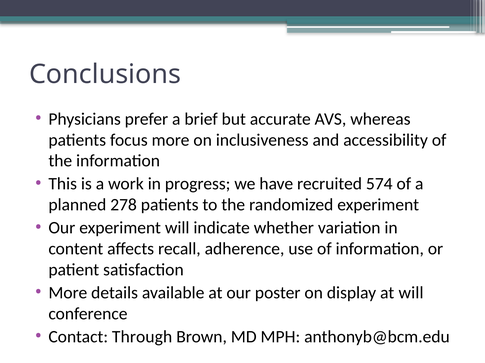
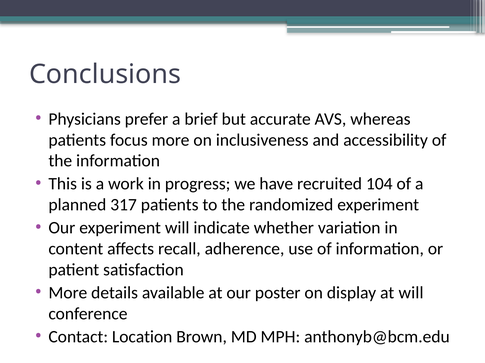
574: 574 -> 104 (379, 184)
278: 278 -> 317 (124, 205)
Through: Through -> Location (142, 337)
